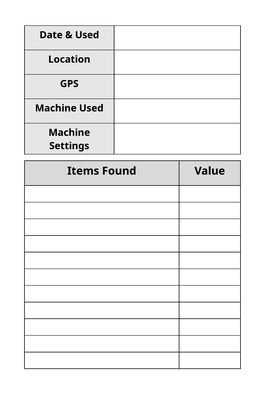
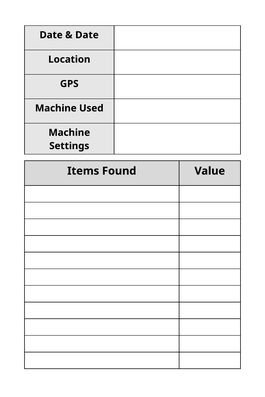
Used: Used -> Date (87, 35)
